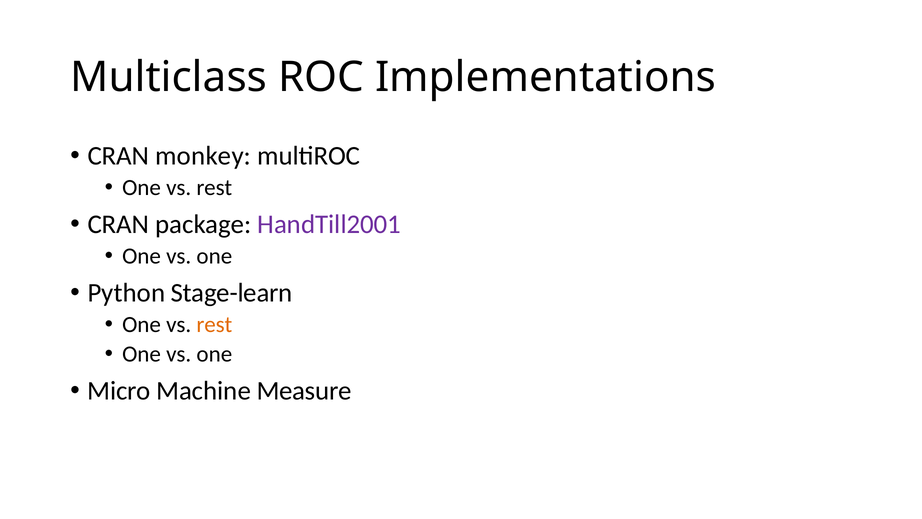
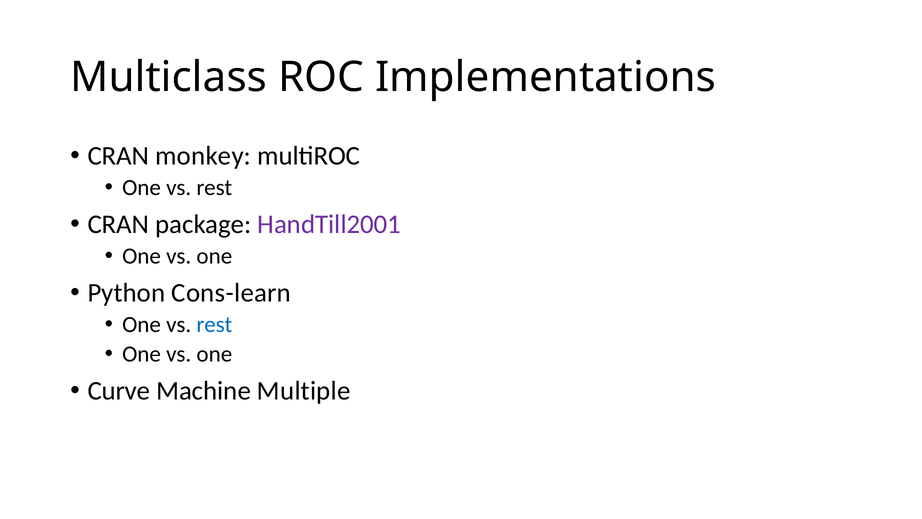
Stage-learn: Stage-learn -> Cons-learn (231, 293)
rest colour: orange -> blue (214, 324)
Micro: Micro -> Curve (119, 391)
Measure: Measure -> Multiple (304, 391)
